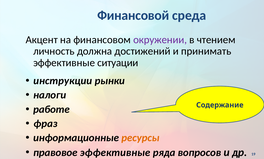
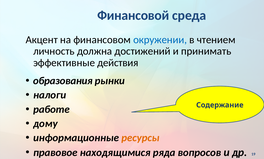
окружении colour: purple -> blue (160, 40)
ситуации: ситуации -> действия (118, 63)
инструкции: инструкции -> образования (63, 81)
фраз: фраз -> дому (45, 124)
правовое эффективные: эффективные -> находящимися (115, 153)
